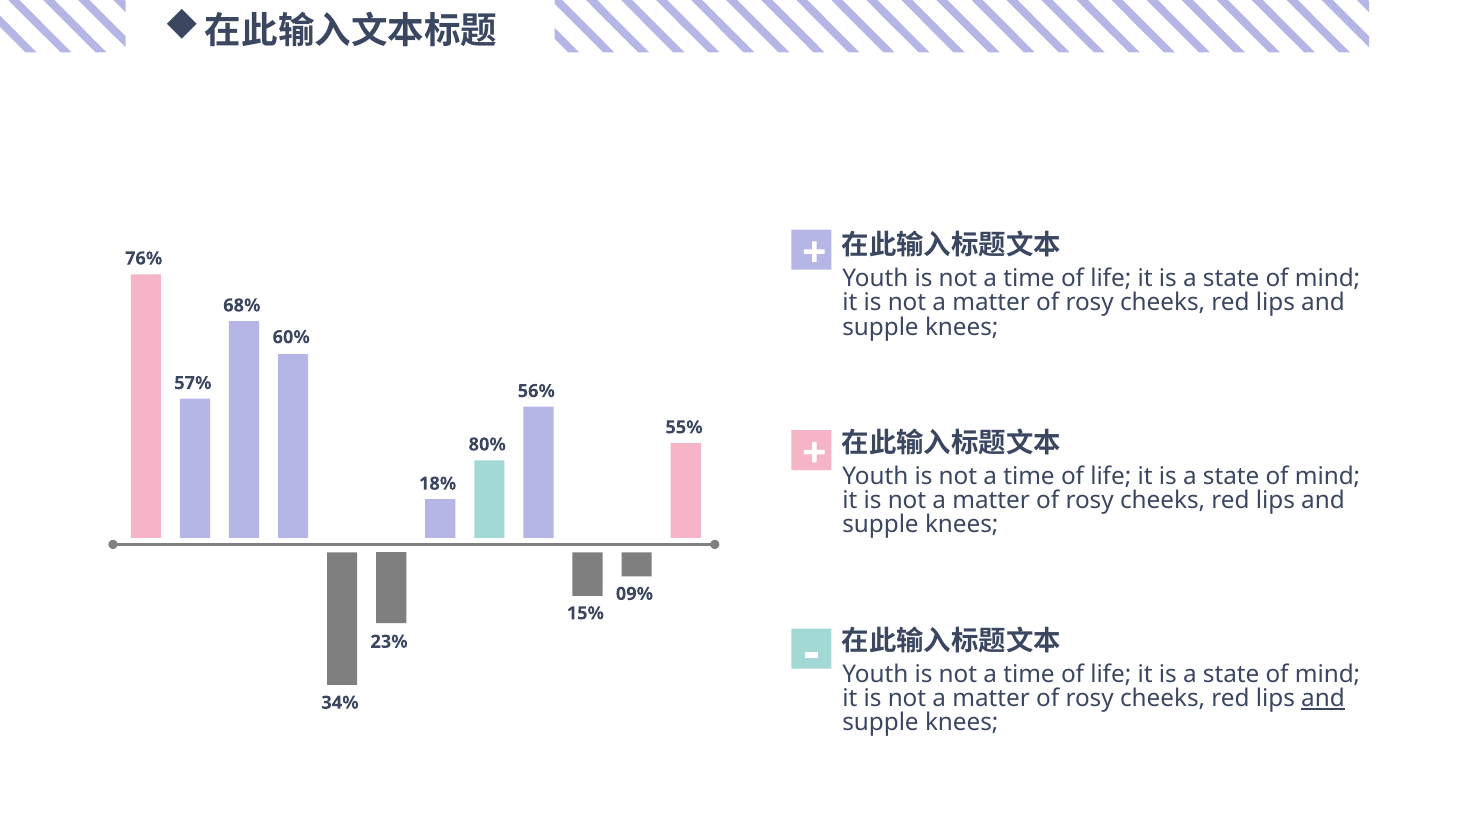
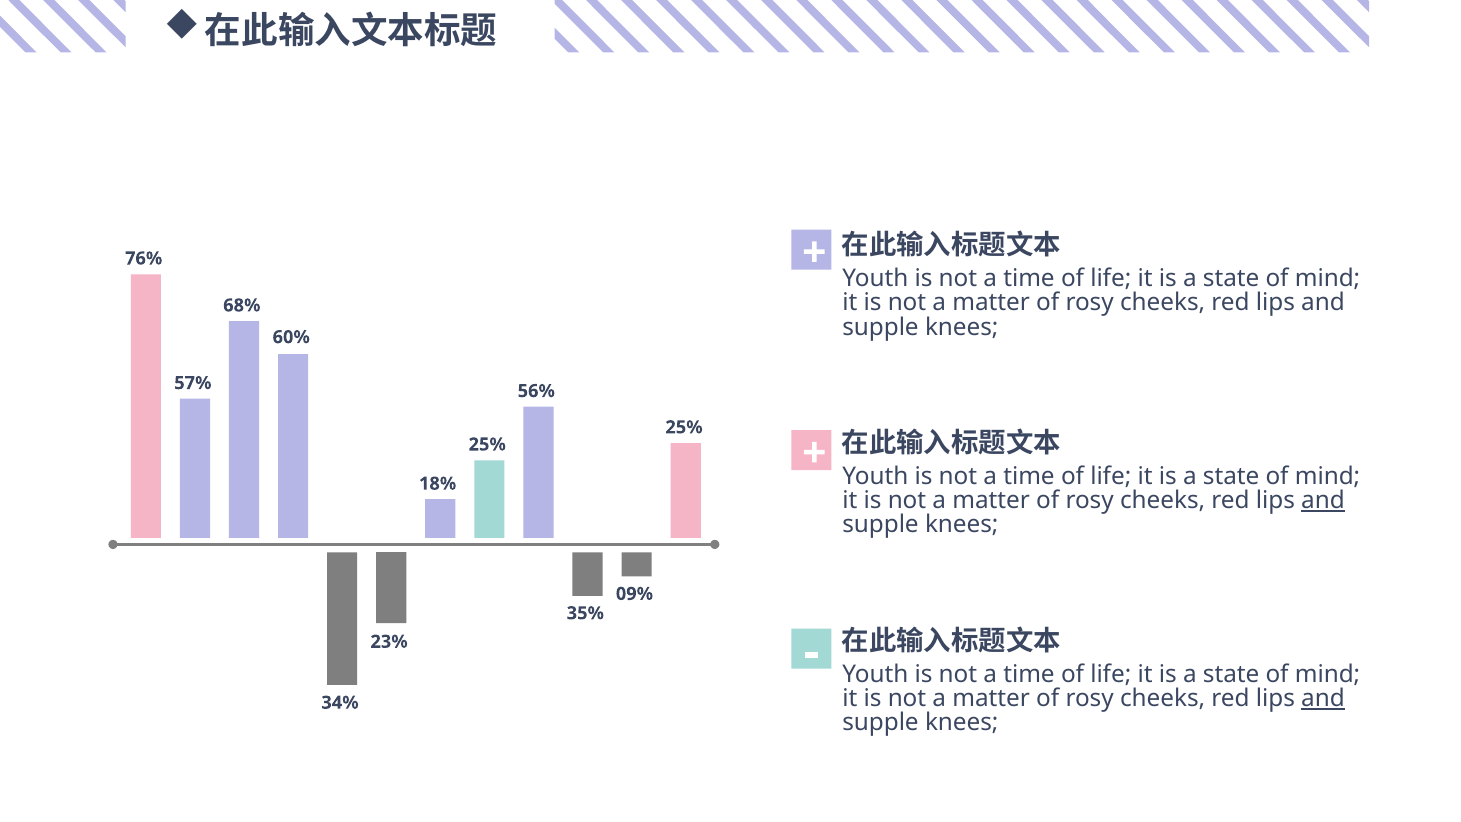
55%: 55% -> 25% (684, 427)
80%: 80% -> 25% (487, 444)
and underline: none -> present (1323, 500)
15%: 15% -> 35% (585, 613)
